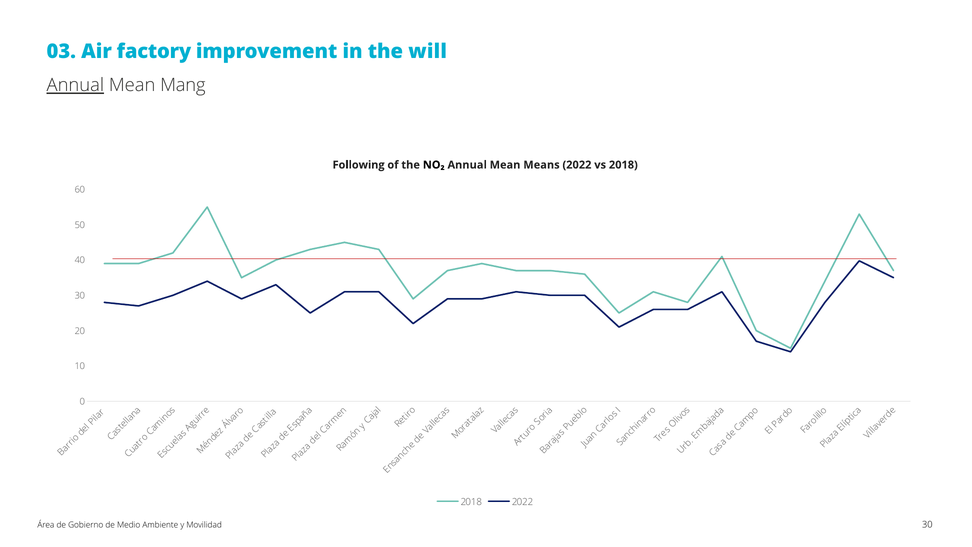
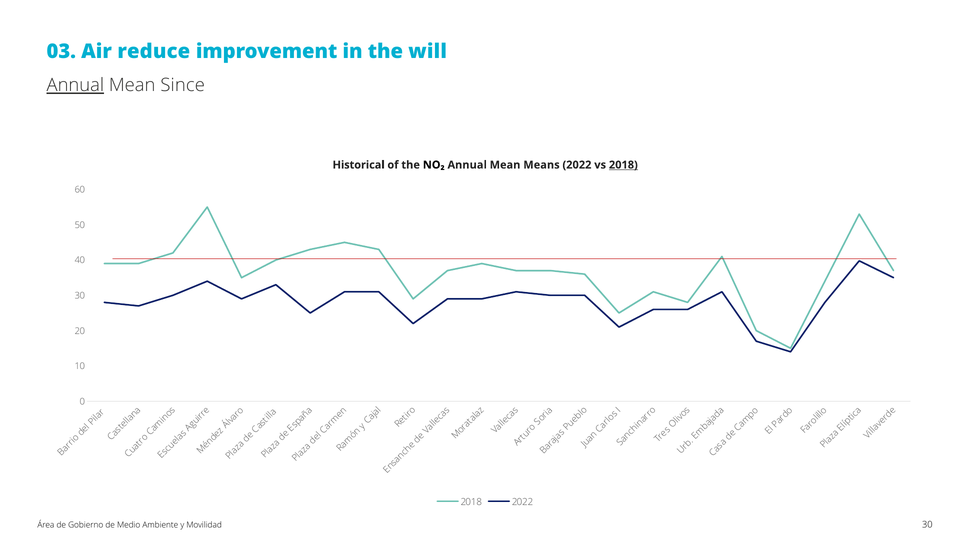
factory: factory -> reduce (154, 51)
Mang: Mang -> Since (183, 85)
Following: Following -> Historical (359, 165)
2018 underline: none -> present (623, 165)
